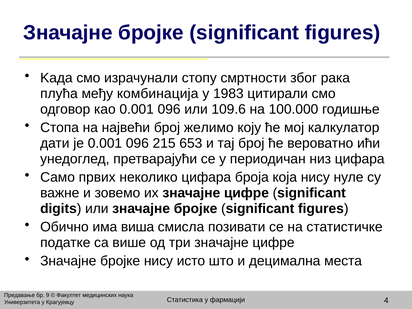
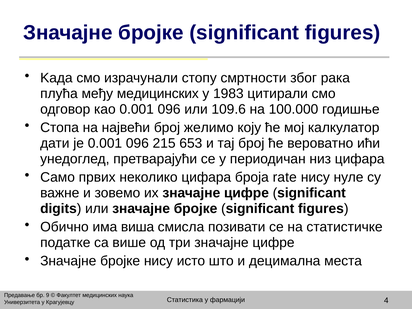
међу комбинација: комбинација -> медицинских (158, 94)
која: која -> rate (285, 177)
